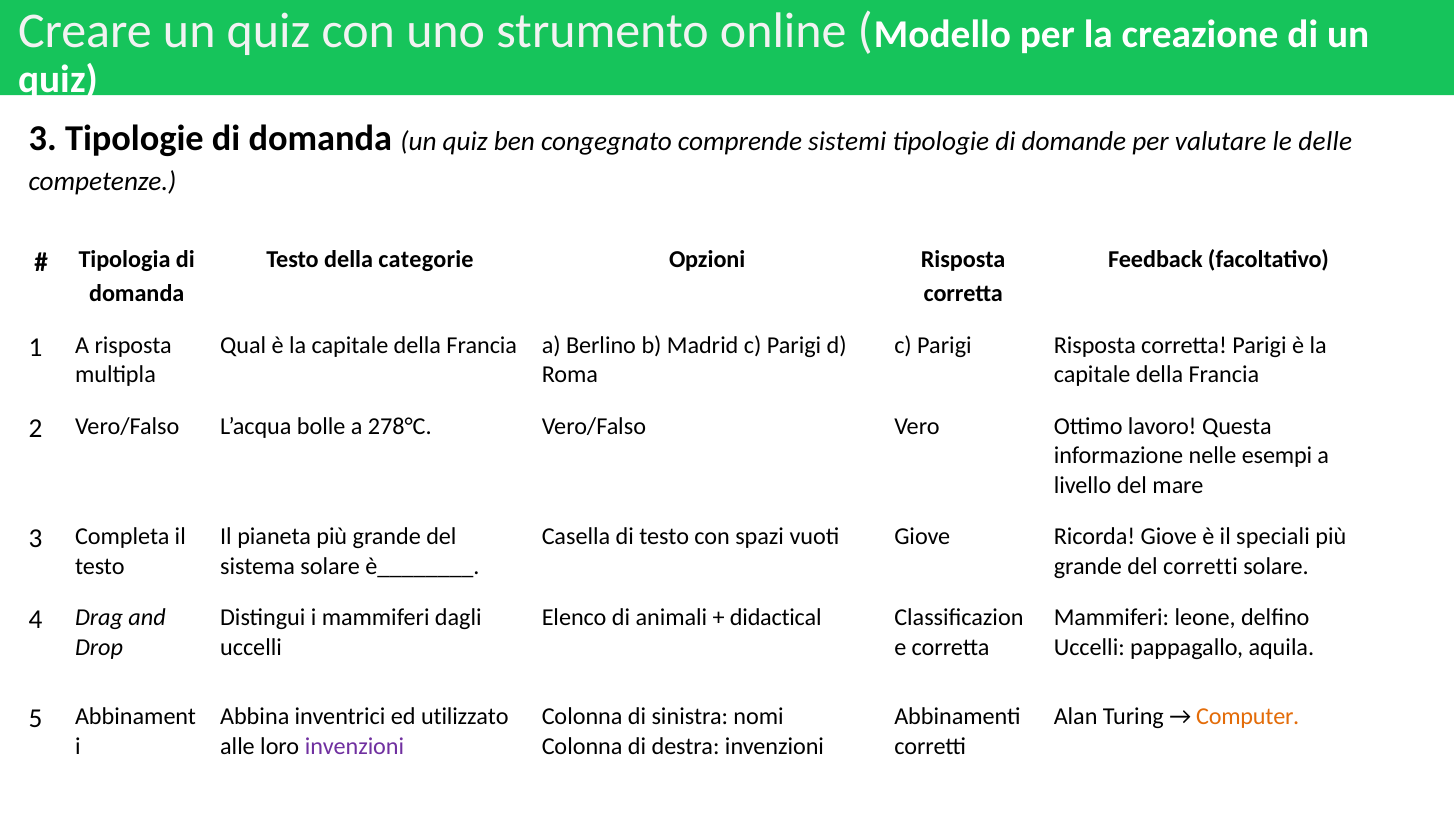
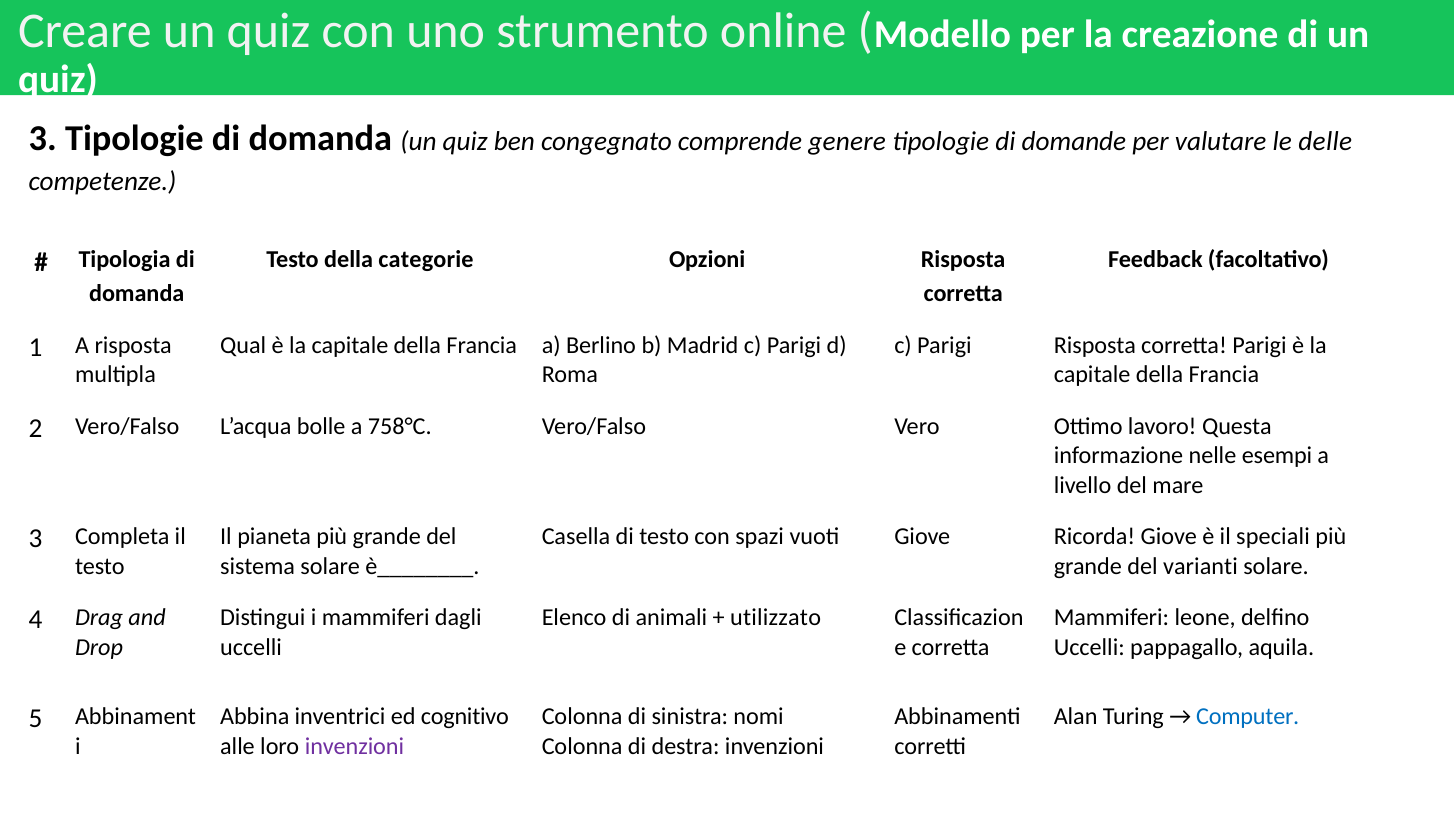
sistemi: sistemi -> genere (847, 142)
278°C: 278°C -> 758°C (400, 426)
del corretti: corretti -> varianti (1200, 566)
didactical: didactical -> utilizzato (776, 618)
utilizzato: utilizzato -> cognitivo (465, 717)
Computer colour: orange -> blue (1248, 717)
